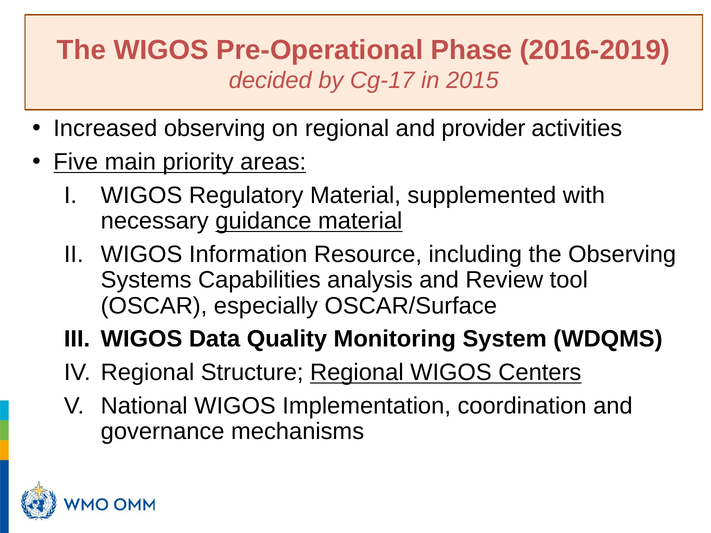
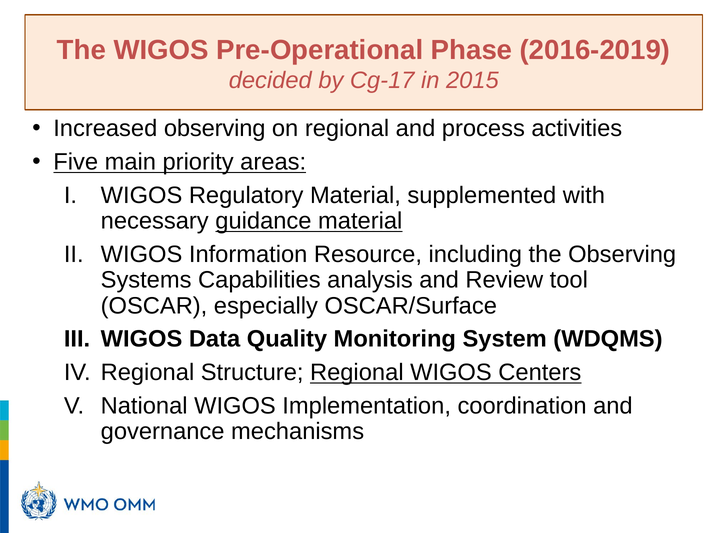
provider: provider -> process (483, 129)
